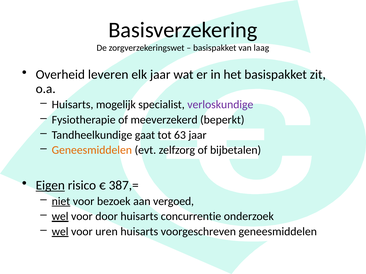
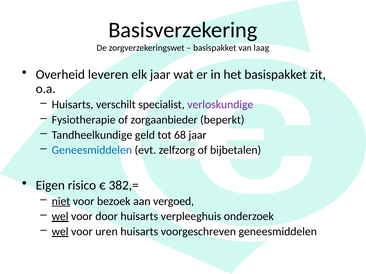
mogelijk: mogelijk -> verschilt (116, 105)
meeverzekerd: meeverzekerd -> zorgaanbieder (164, 120)
gaat: gaat -> geld (145, 135)
63: 63 -> 68 (180, 135)
Geneesmiddelen colour: orange -> blue (92, 150)
Eigen underline: present -> none (50, 186)
387,=: 387,= -> 382,= (124, 186)
concurrentie: concurrentie -> verpleeghuis (191, 217)
